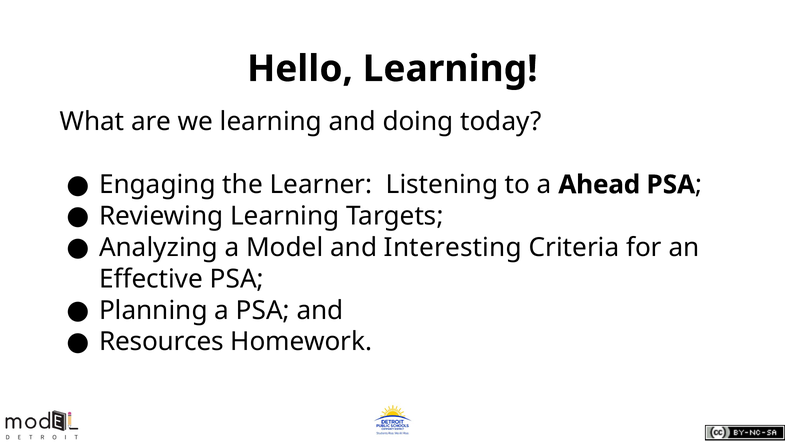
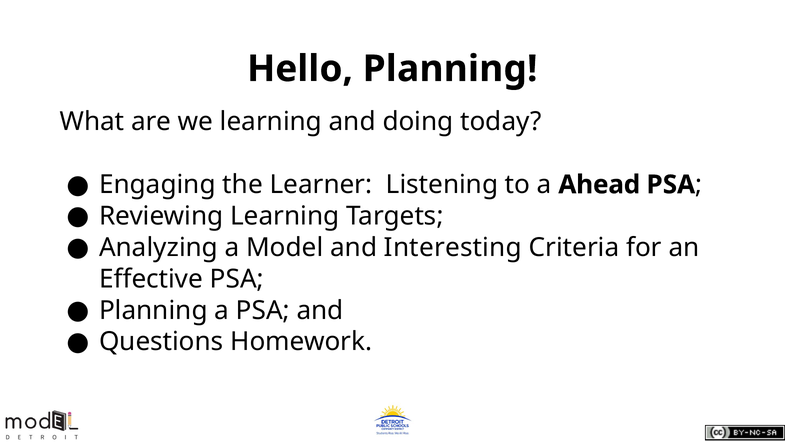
Hello Learning: Learning -> Planning (450, 69)
Resources: Resources -> Questions (161, 341)
